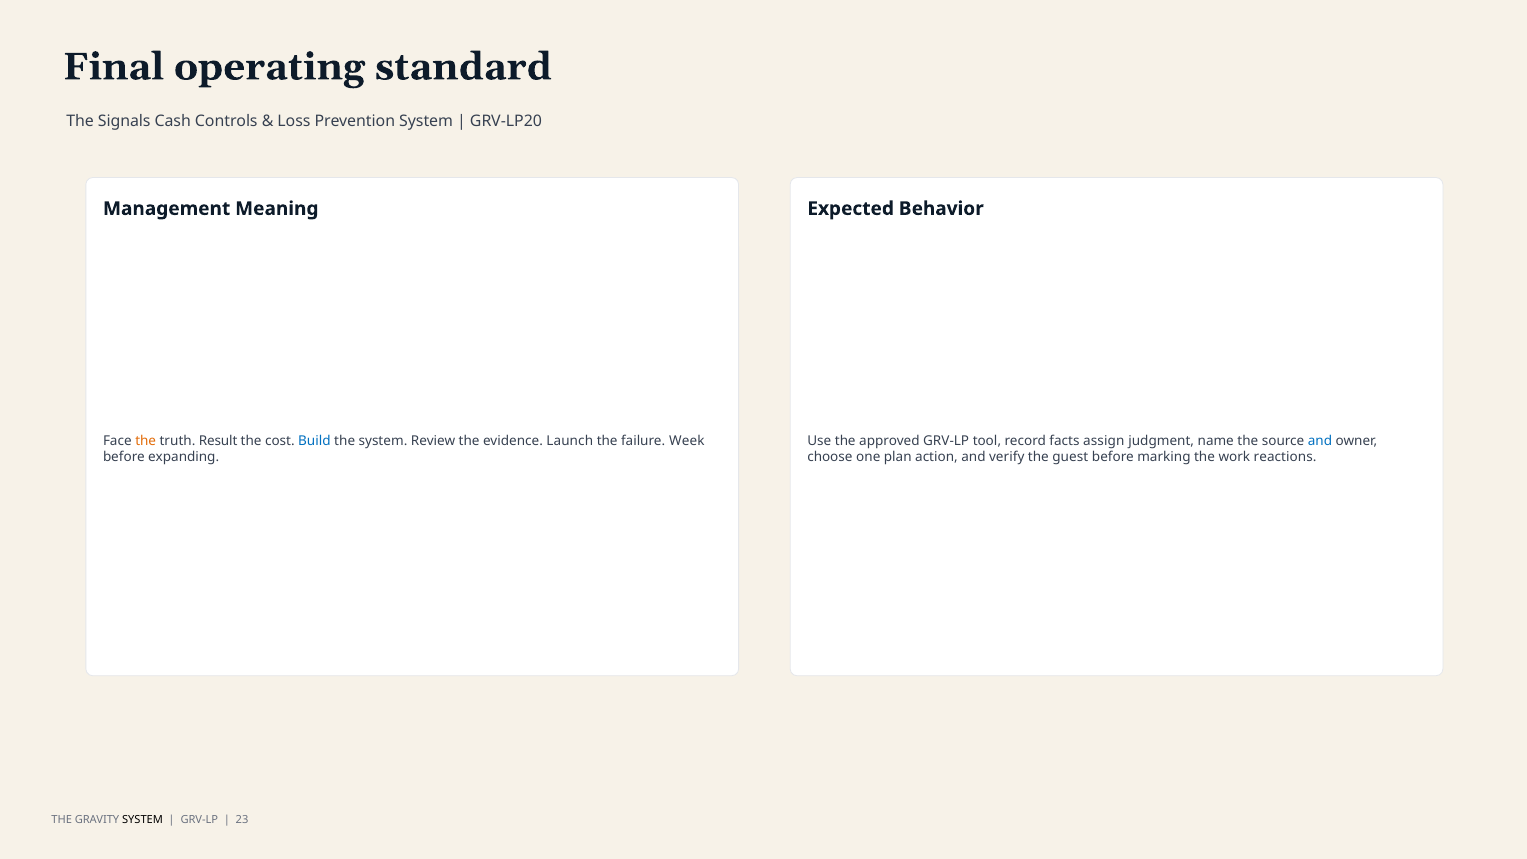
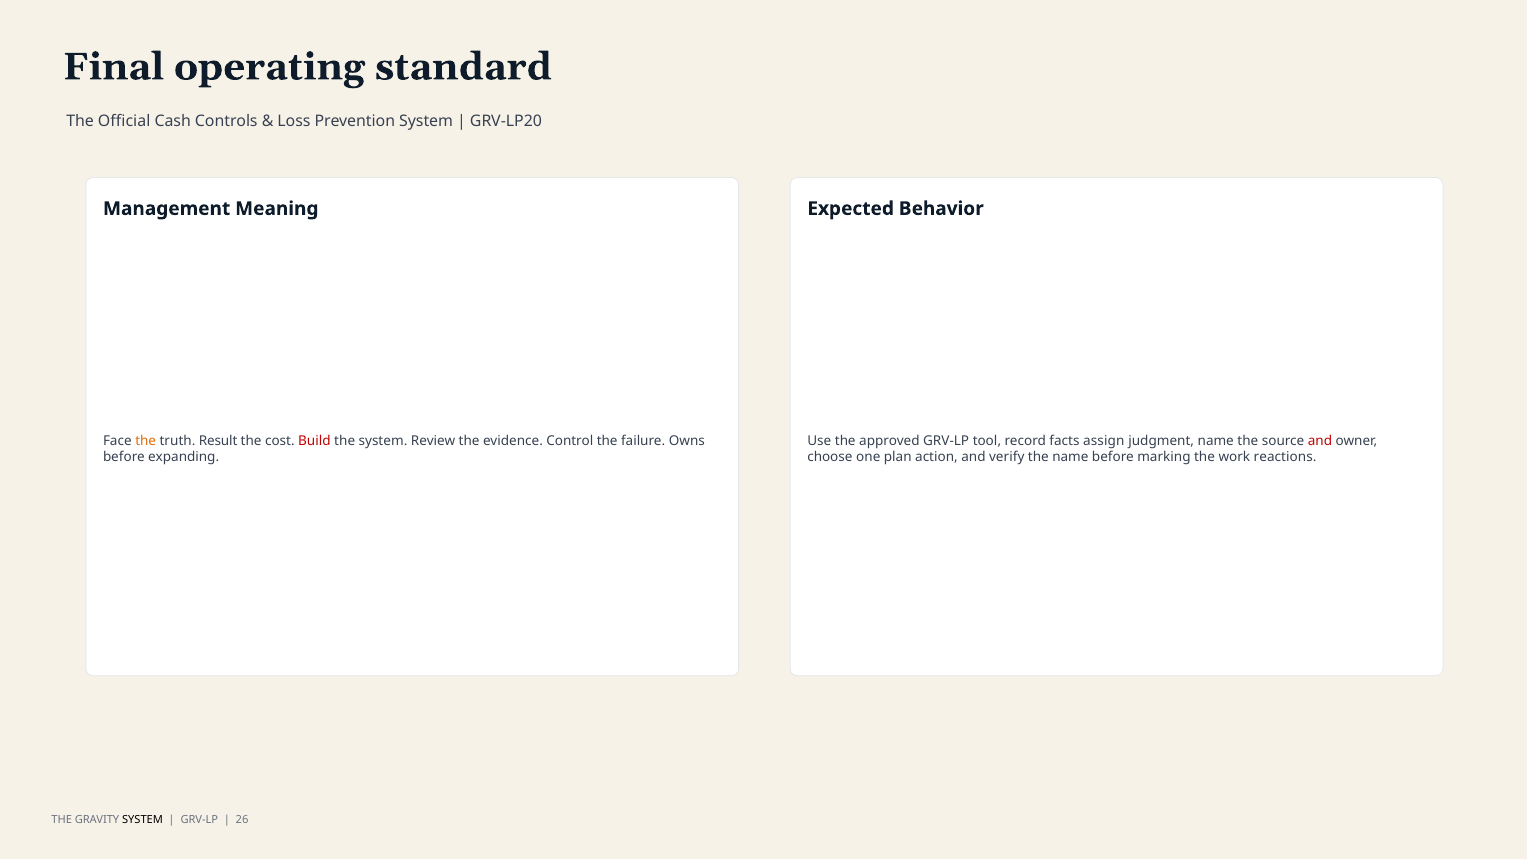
Signals: Signals -> Official (124, 121)
Build colour: blue -> red (314, 441)
Launch: Launch -> Control (570, 441)
Week: Week -> Owns (687, 441)
and colour: blue -> red (1320, 441)
the guest: guest -> name (1070, 457)
23: 23 -> 26 (242, 820)
